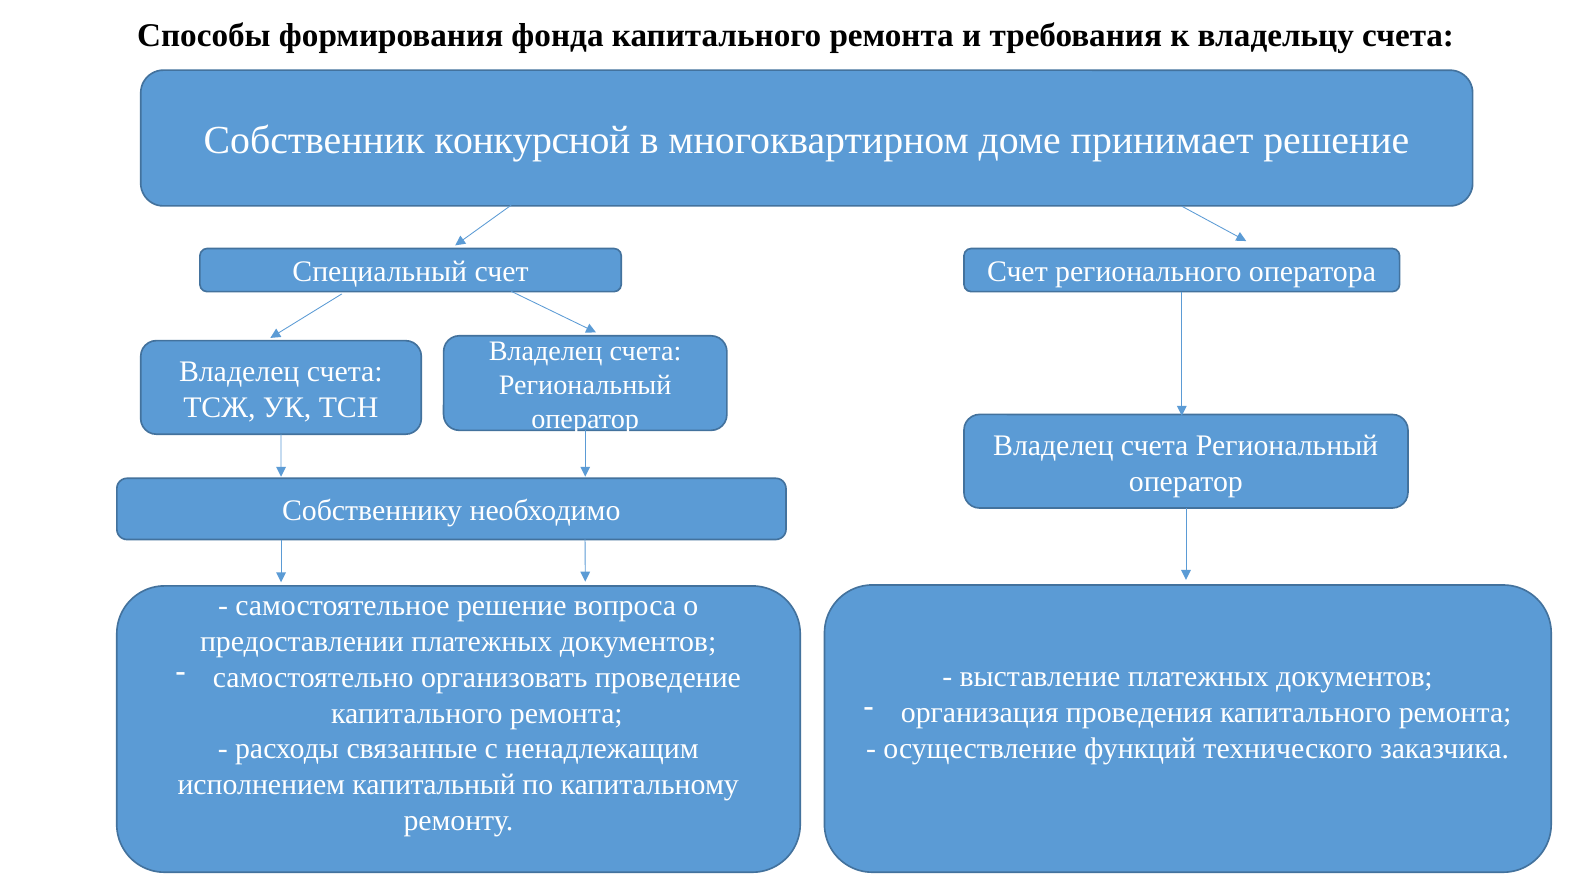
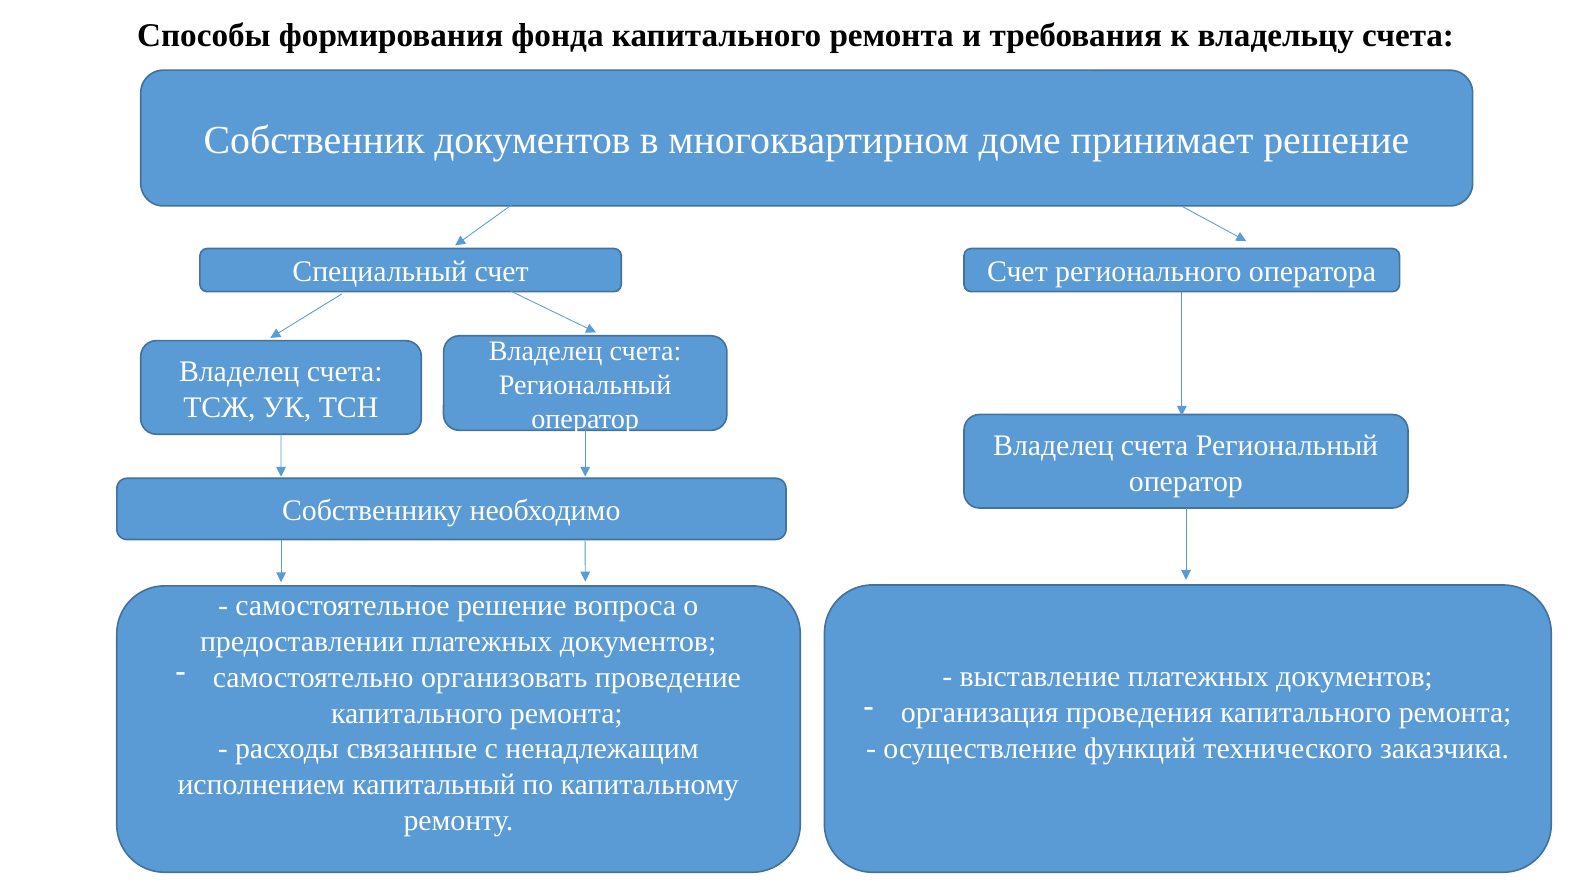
Собственник конкурсной: конкурсной -> документов (532, 141)
